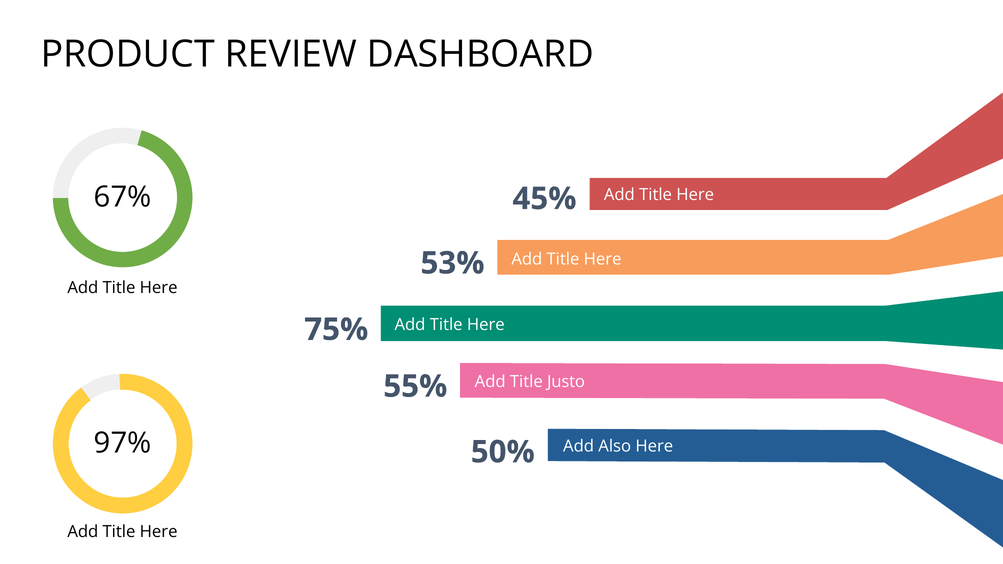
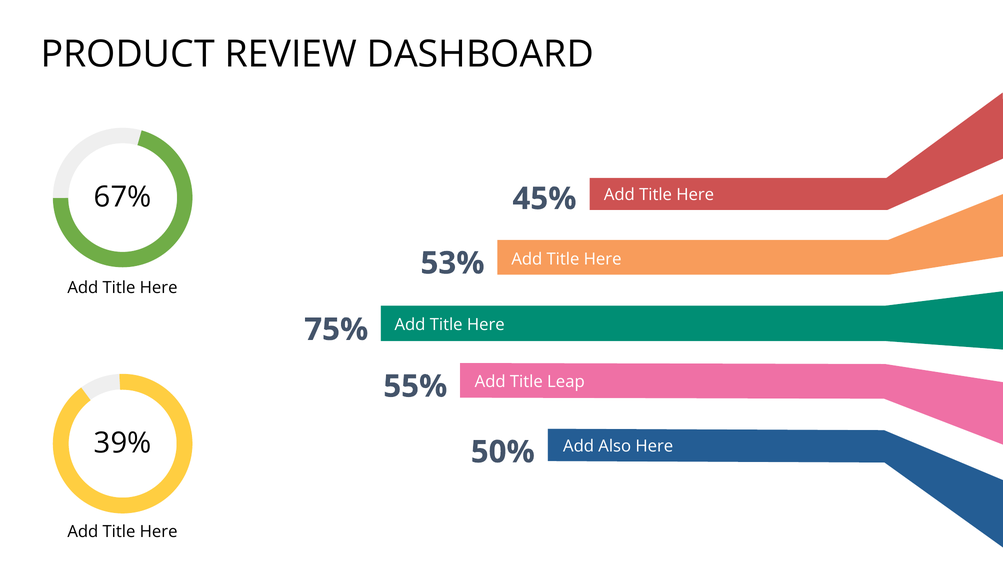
Justo: Justo -> Leap (566, 382)
97%: 97% -> 39% (123, 443)
